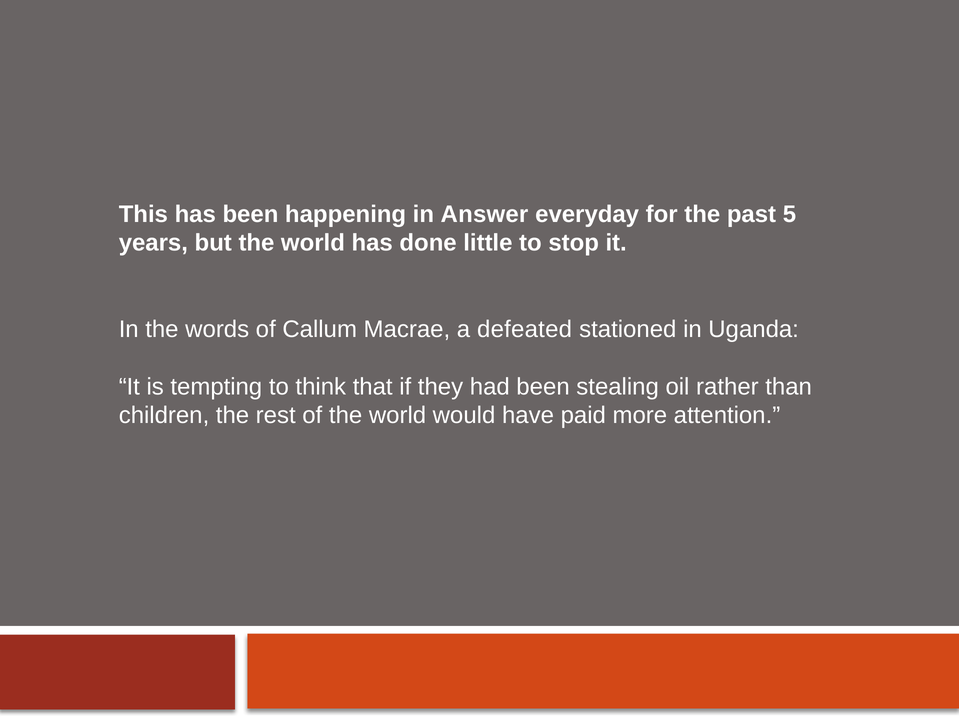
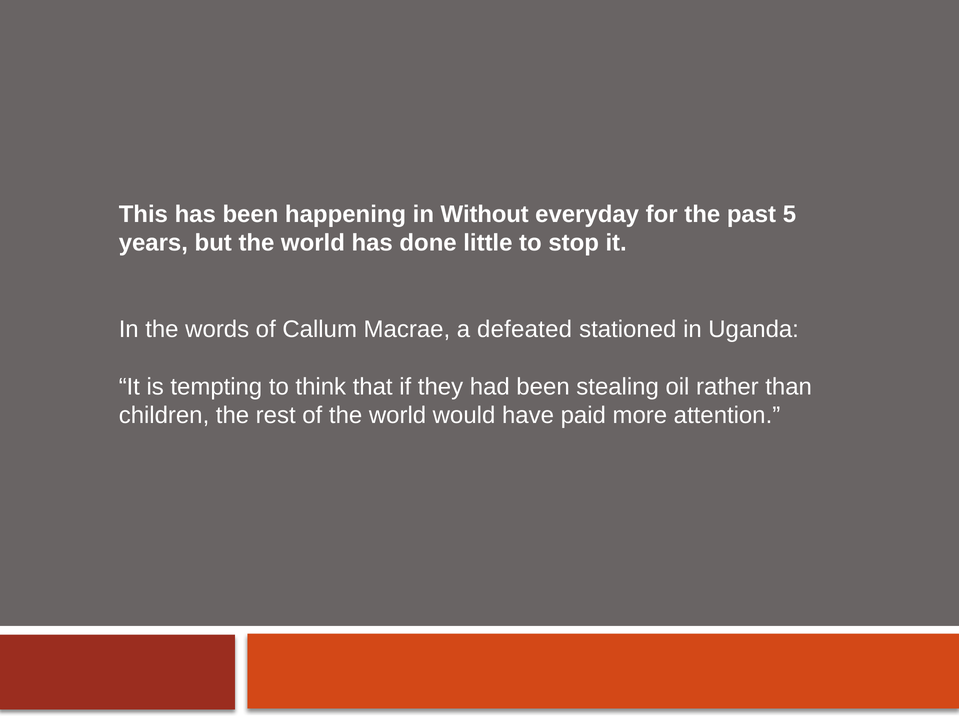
Answer: Answer -> Without (485, 214)
